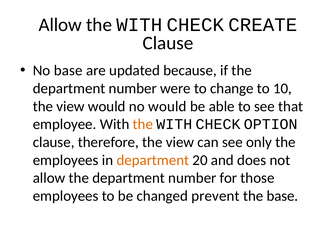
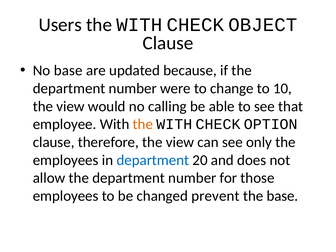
Allow: Allow -> Users (60, 25)
CREATE: CREATE -> OBJECT (263, 25)
no would: would -> calling (167, 106)
department colour: orange -> blue (153, 160)
